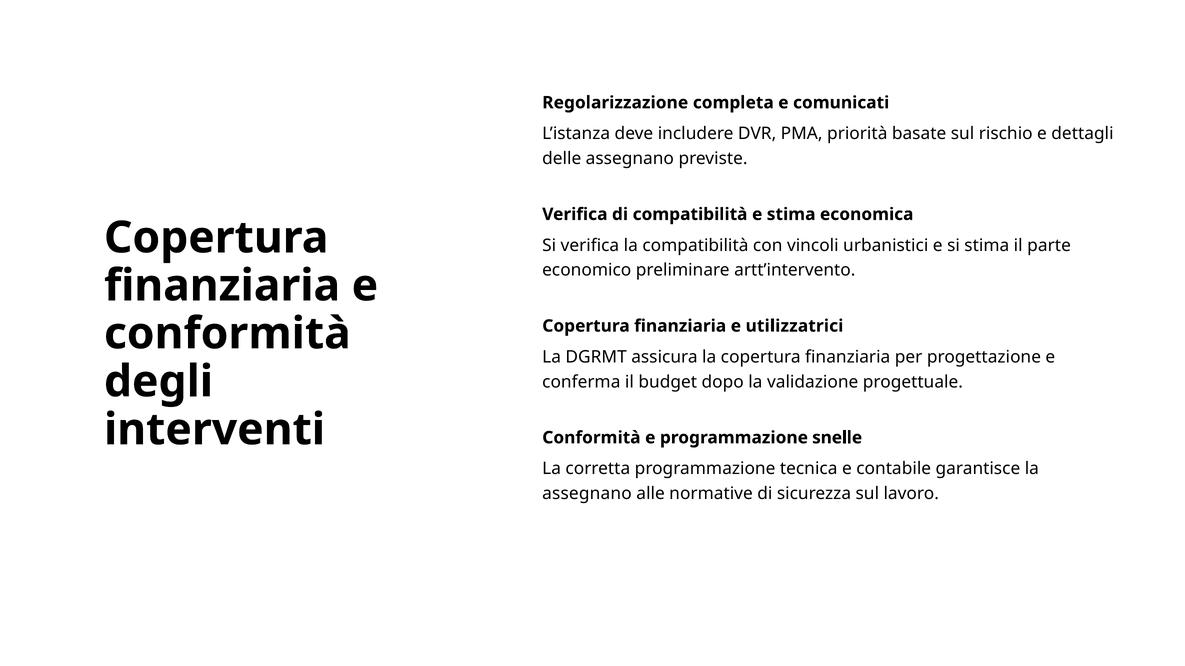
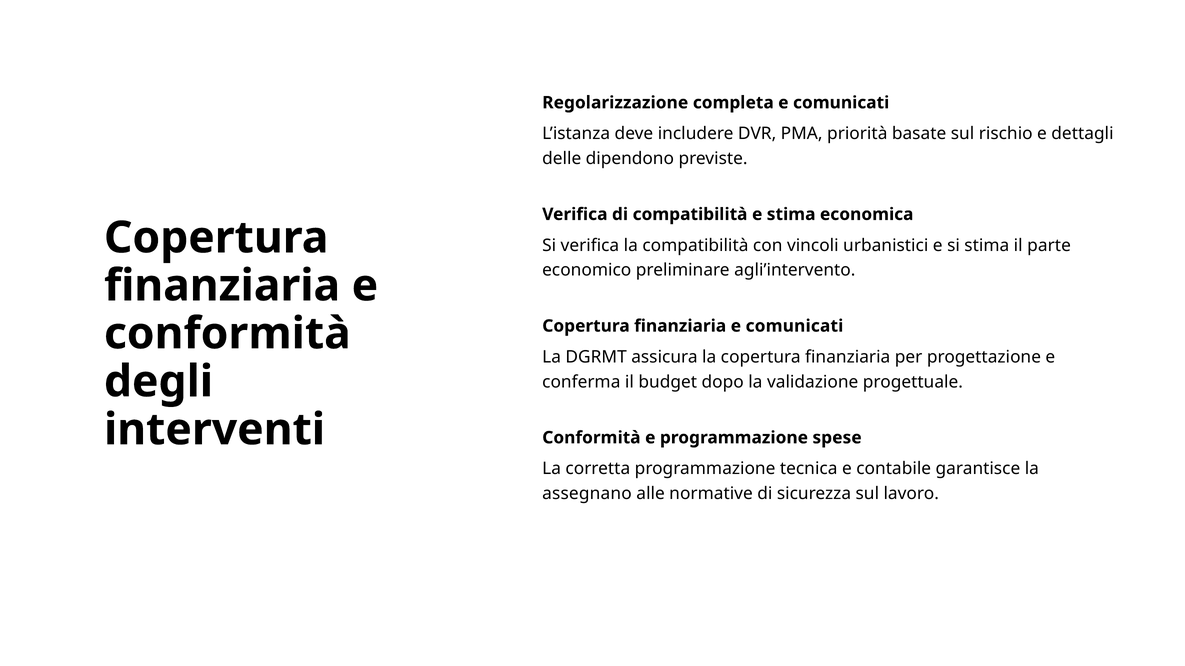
delle assegnano: assegnano -> dipendono (630, 159)
artt’intervento: artt’intervento -> agli’intervento (795, 270)
finanziaria e utilizzatrici: utilizzatrici -> comunicati (794, 326)
snelle: snelle -> spese (837, 438)
